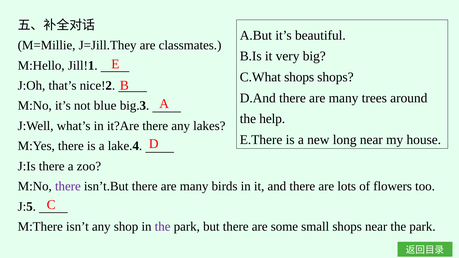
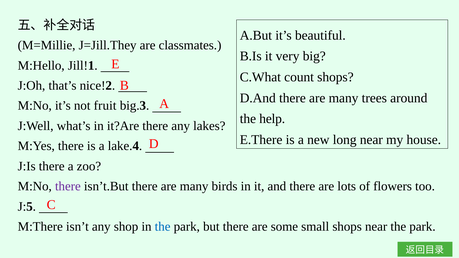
C.What shops: shops -> count (299, 77)
blue: blue -> fruit (105, 106)
the colour: purple -> blue (163, 227)
